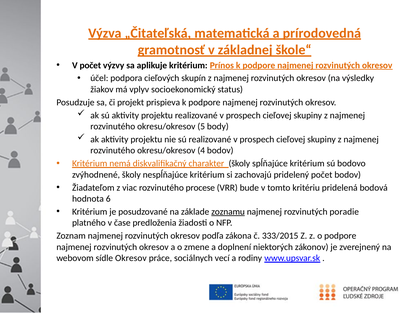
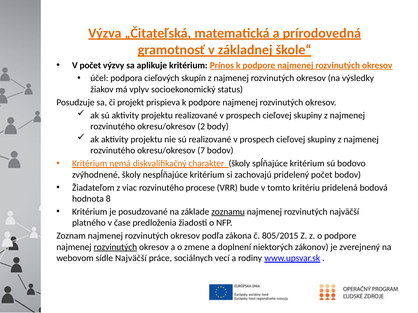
5: 5 -> 2 (201, 127)
4: 4 -> 7 (201, 151)
6: 6 -> 8 (108, 199)
rozvinutých poradie: poradie -> najväčší (344, 212)
333/2015: 333/2015 -> 805/2015 (280, 236)
rozvinutých underline: none -> present (115, 247)
sídle Okresov: Okresov -> Najväčší (131, 259)
